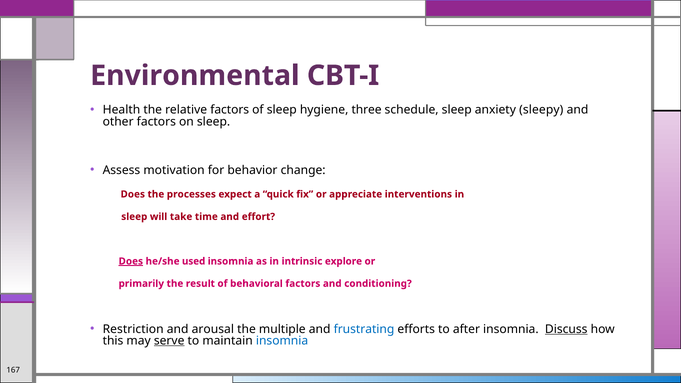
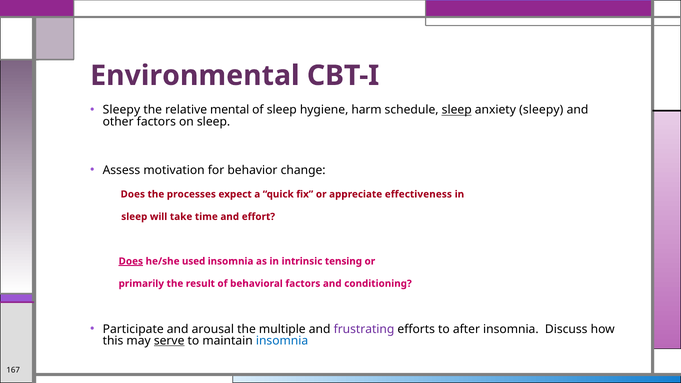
Health: Health -> Sleepy (121, 110)
relative factors: factors -> mental (230, 110)
three: three -> harm (367, 110)
sleep underline: none -> present (457, 110)
interventions: interventions -> effectiveness (418, 194)
explore: explore -> tensing (343, 261)
Restriction: Restriction -> Participate (133, 329)
frustrating colour: blue -> purple (364, 329)
Discuss underline: present -> none (566, 329)
